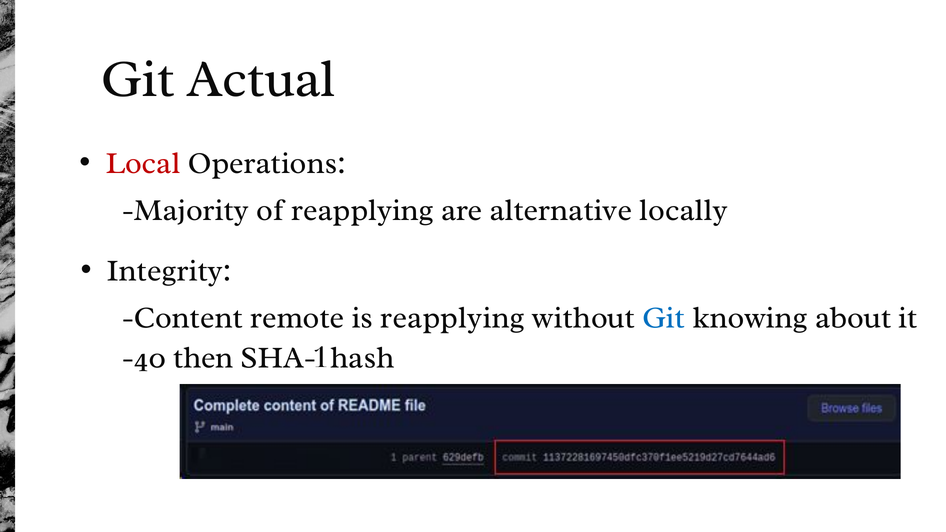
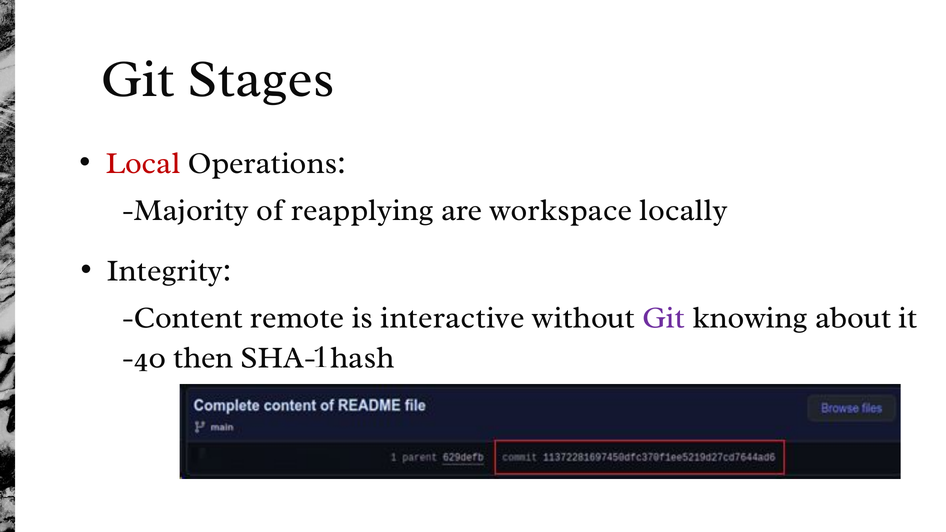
Actual: Actual -> Stages (261, 79)
alternative: alternative -> workspace (561, 210)
is reapplying: reapplying -> interactive (453, 318)
Git colour: blue -> purple (664, 318)
